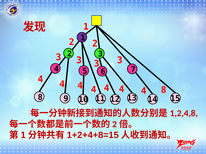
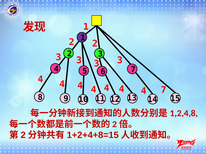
8: 8 -> 7 (164, 90)
1: 1 -> 2 (23, 136)
